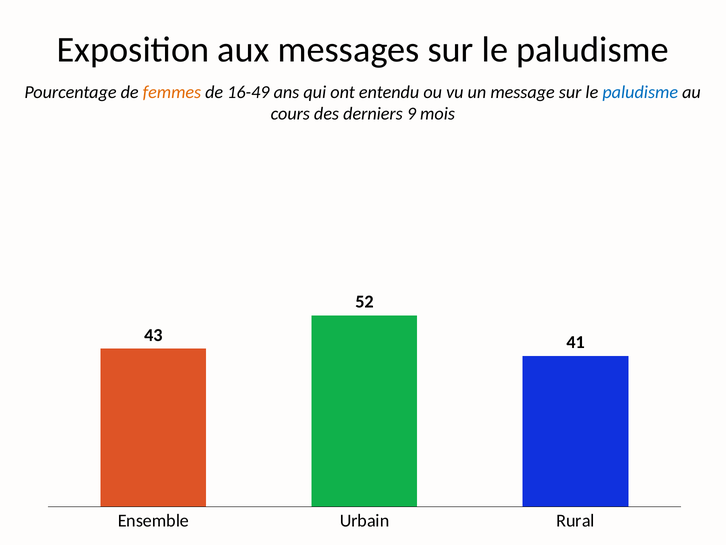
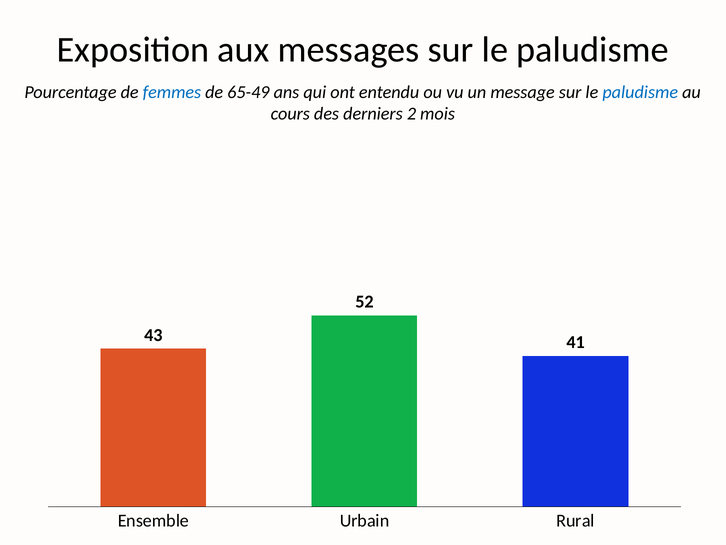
femmes colour: orange -> blue (172, 92)
16-49: 16-49 -> 65-49 (248, 92)
9: 9 -> 2 (411, 114)
